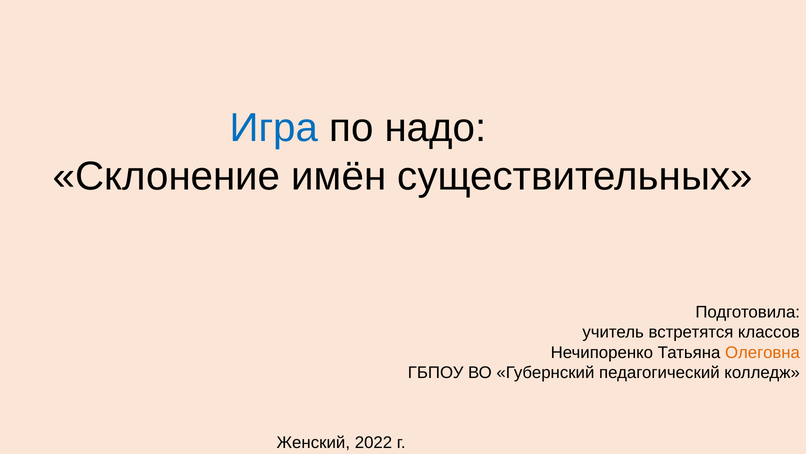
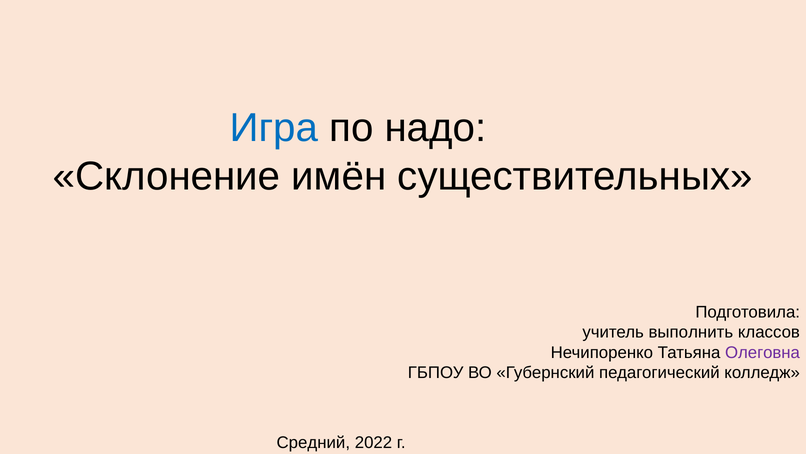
встретятся: встретятся -> выполнить (691, 332)
Олеговна colour: orange -> purple (763, 352)
Женский: Женский -> Средний (313, 442)
